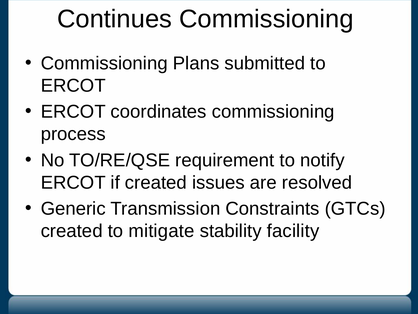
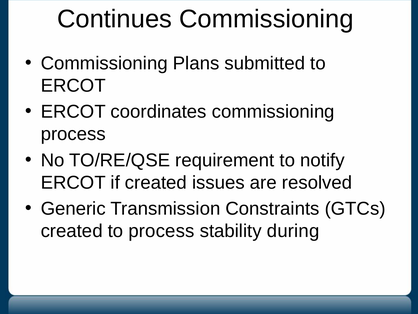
to mitigate: mitigate -> process (161, 231)
facility: facility -> during (293, 231)
